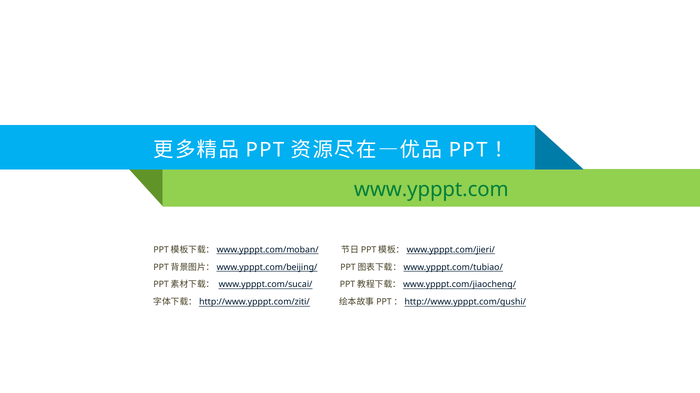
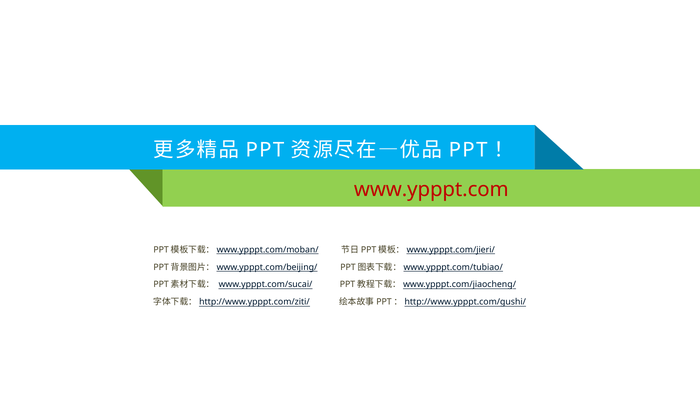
www.ypppt.com colour: green -> red (431, 190)
